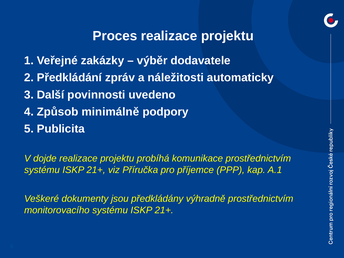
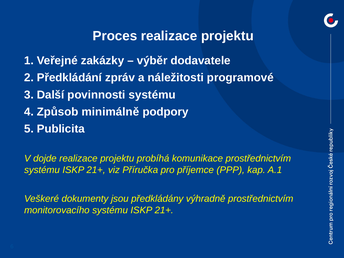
automaticky: automaticky -> programové (240, 78)
povinnosti uvedeno: uvedeno -> systému (152, 95)
